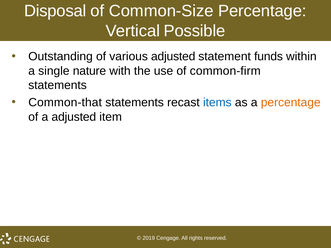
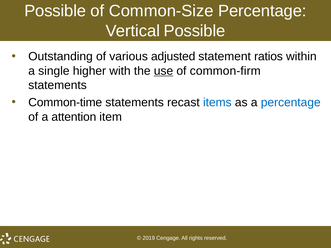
Disposal: Disposal -> Possible (55, 11)
funds: funds -> ratios (269, 57)
nature: nature -> higher (89, 71)
use underline: none -> present (164, 71)
Common-that: Common-that -> Common-time (65, 103)
percentage colour: orange -> blue (291, 103)
a adjusted: adjusted -> attention (74, 117)
